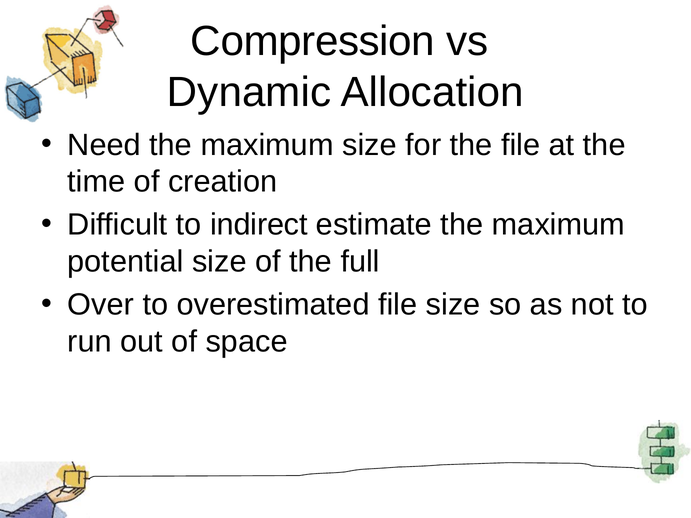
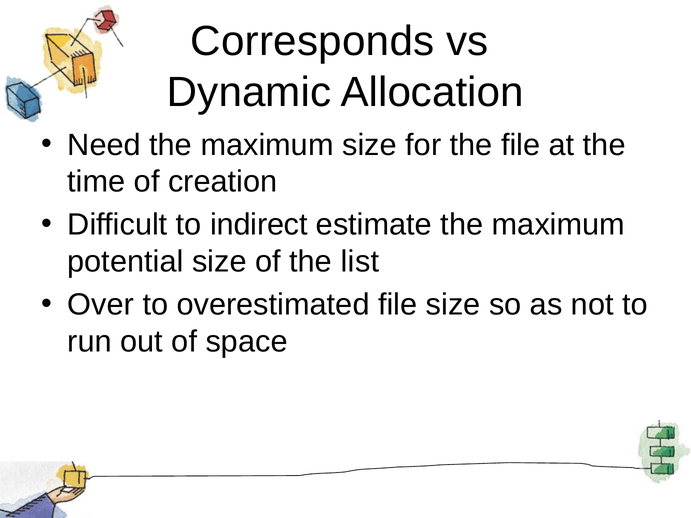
Compression: Compression -> Corresponds (312, 42)
full: full -> list (360, 262)
